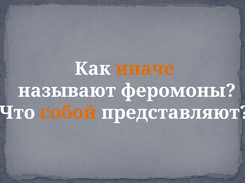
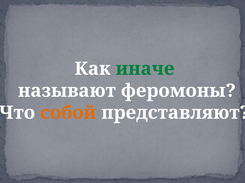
иначе colour: orange -> green (145, 69)
